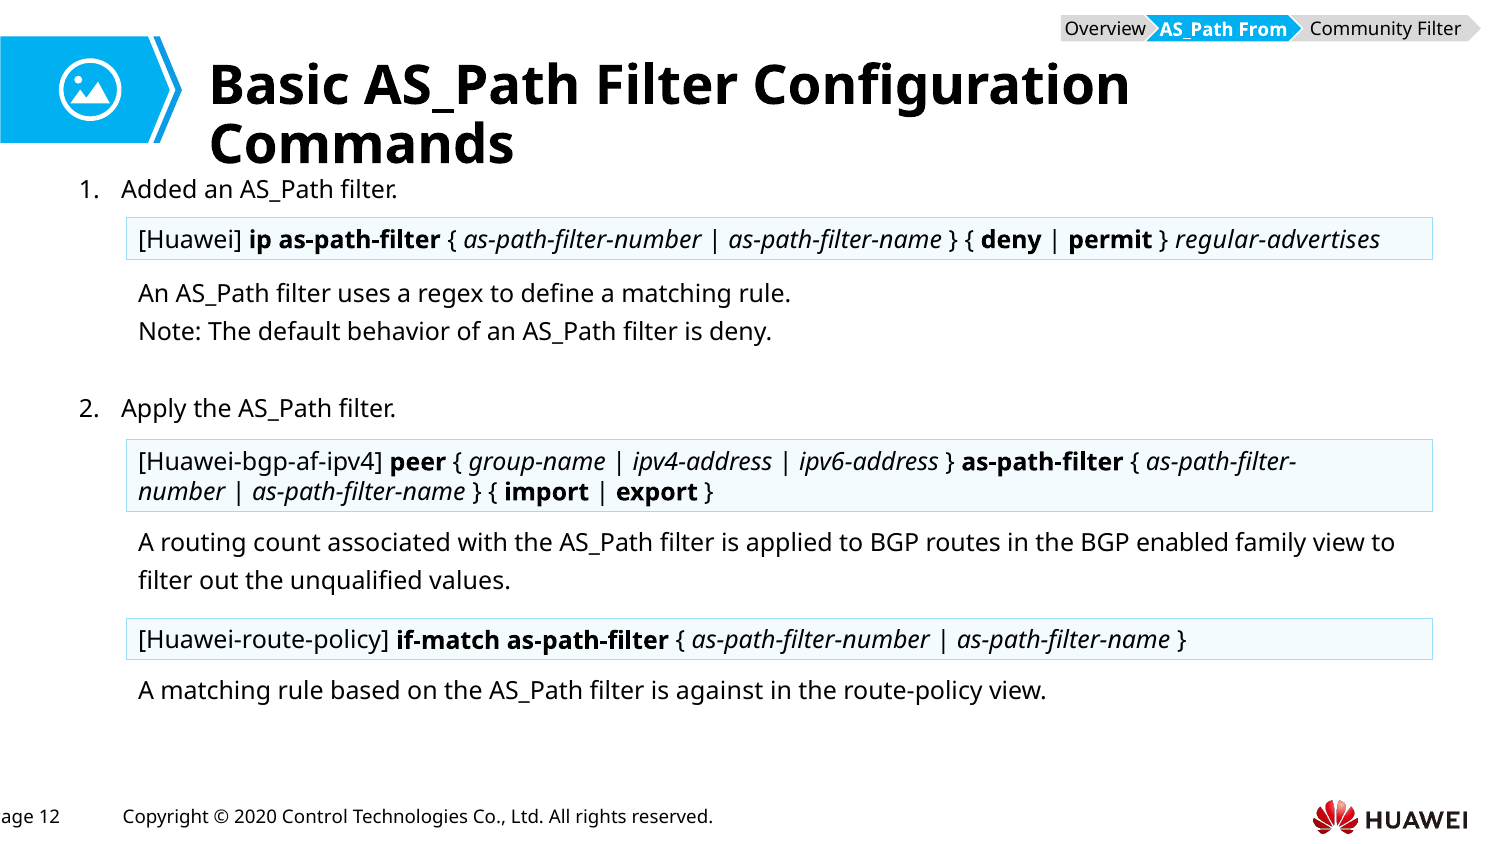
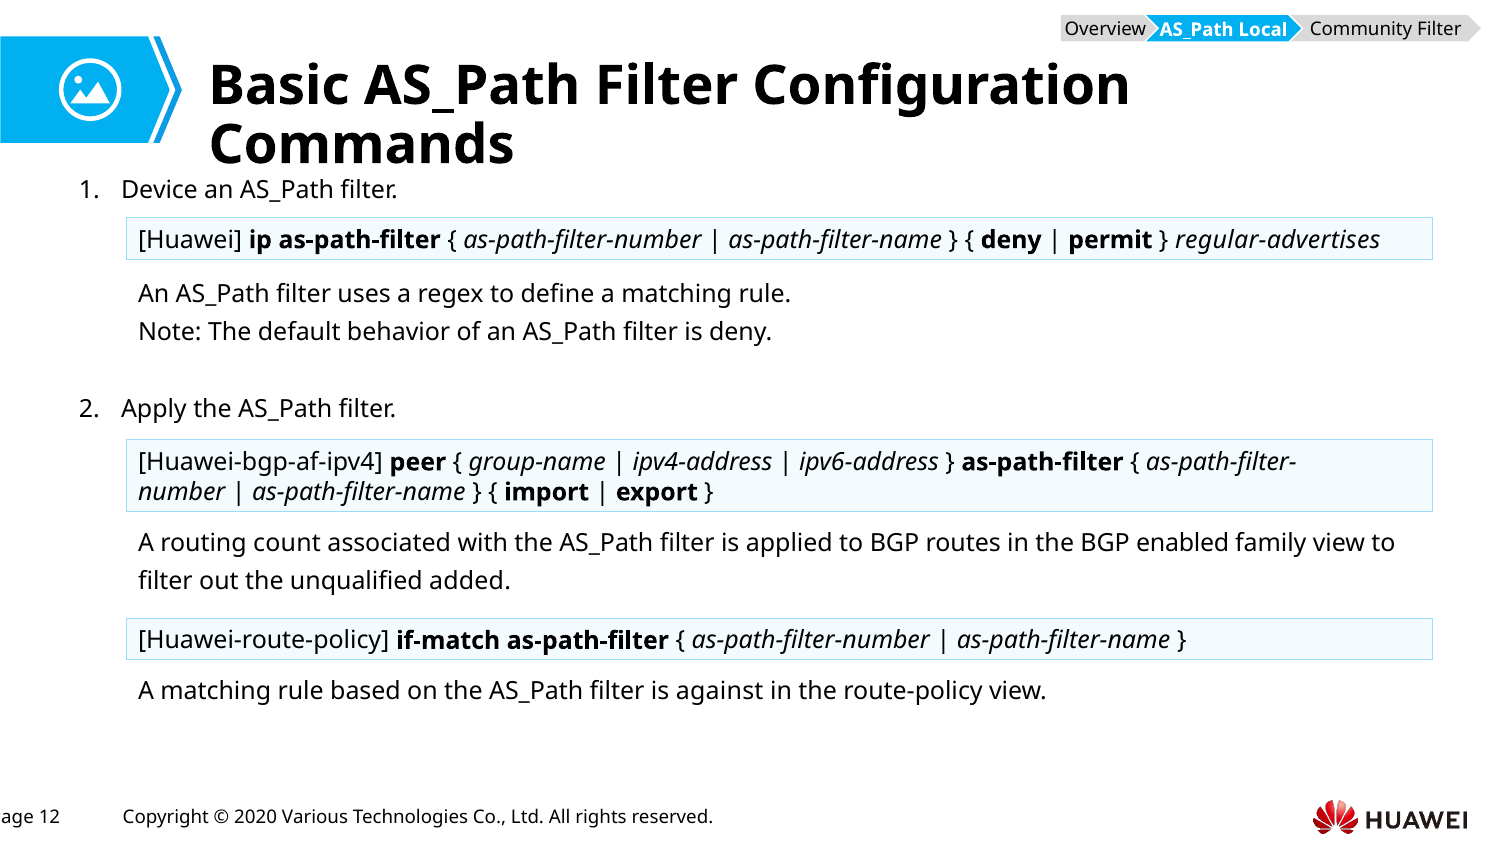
From: From -> Local (1263, 30)
Added: Added -> Device (159, 190)
values: values -> added (470, 581)
Control: Control -> Various (315, 817)
